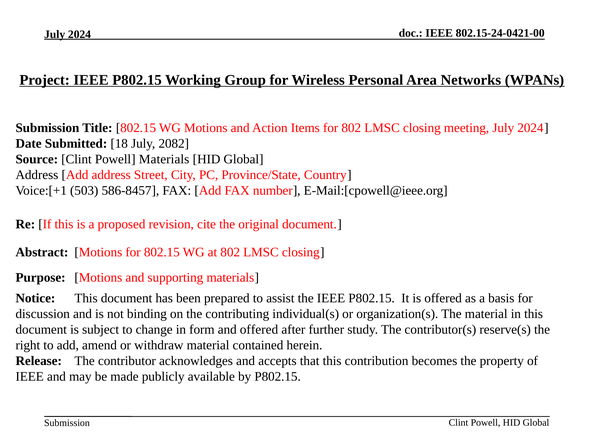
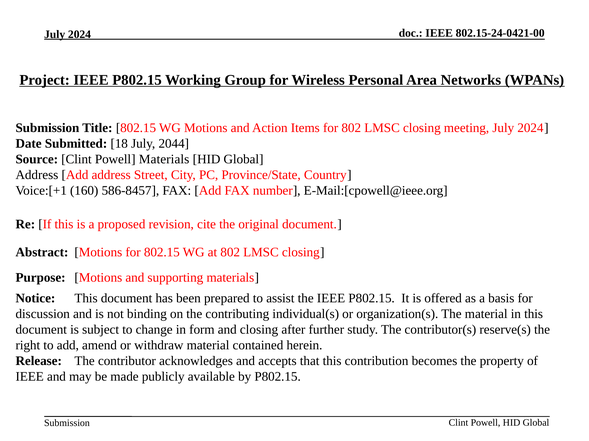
2082: 2082 -> 2044 (174, 144)
503: 503 -> 160 (84, 191)
and offered: offered -> closing (259, 330)
